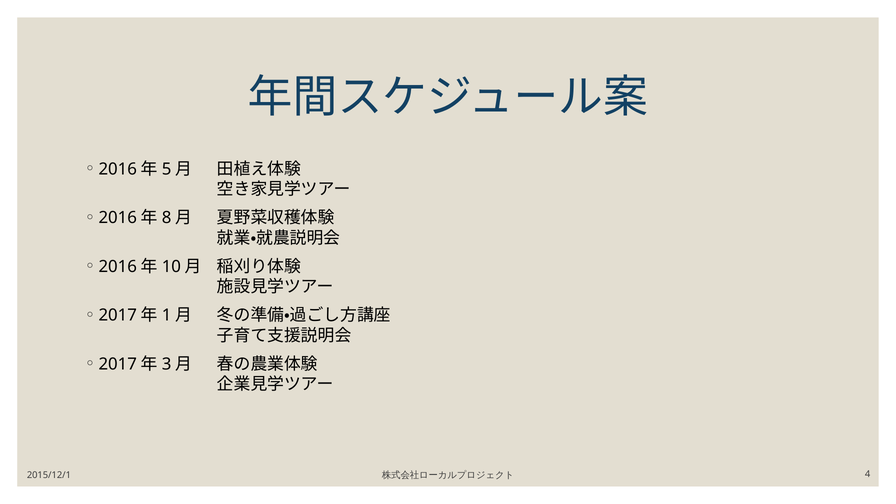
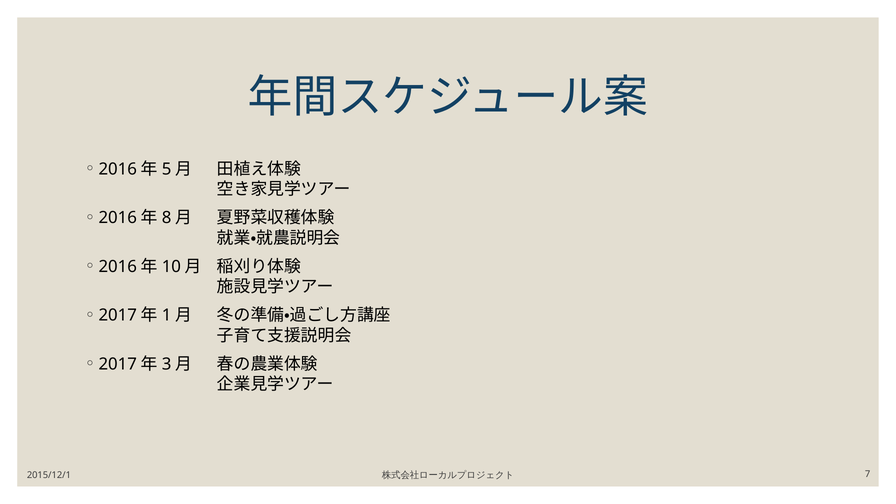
4: 4 -> 7 (868, 474)
